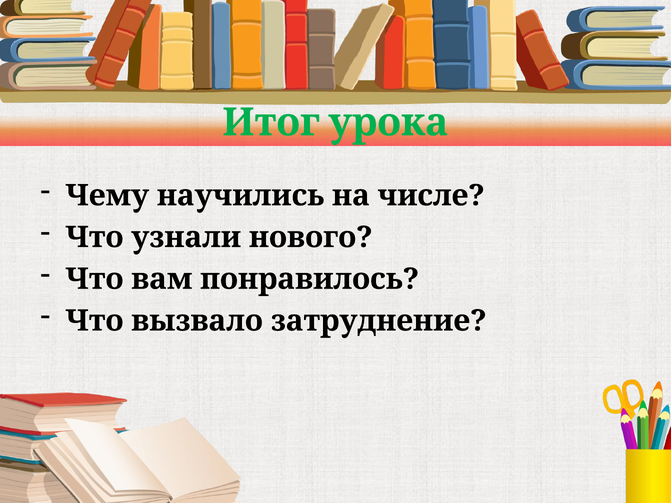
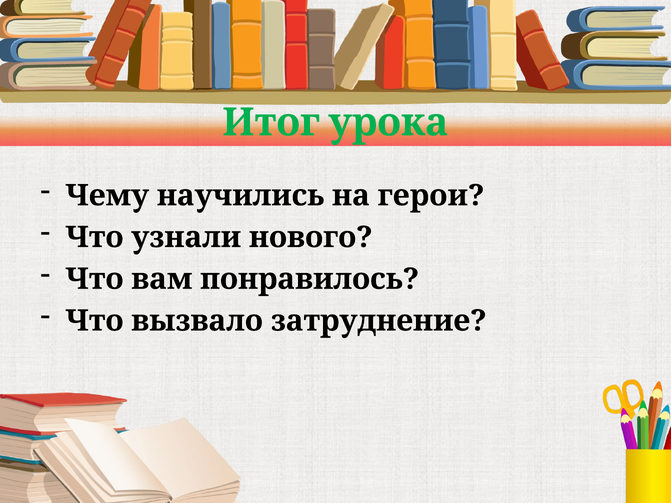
числе: числе -> герои (431, 196)
